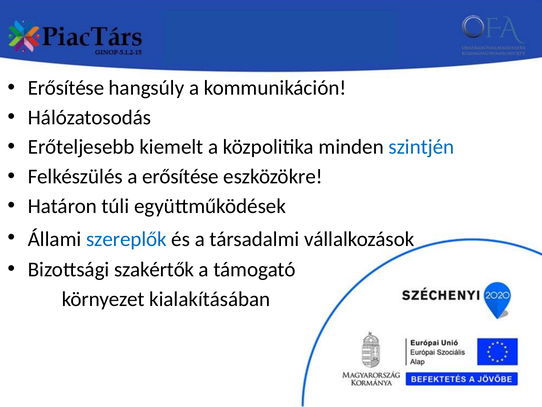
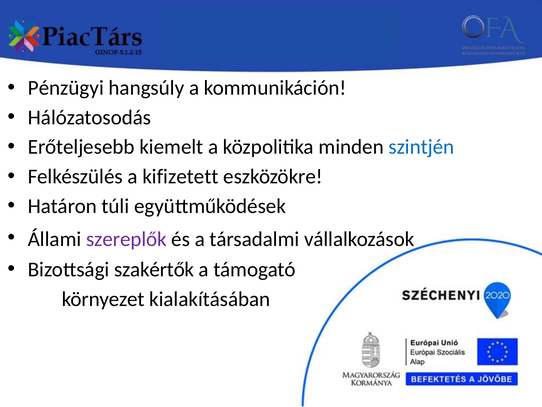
Erősítése: Erősítése -> Pénzügyi (66, 88)
a erősítése: erősítése -> kifizetett (180, 176)
szereplők colour: blue -> purple (126, 239)
